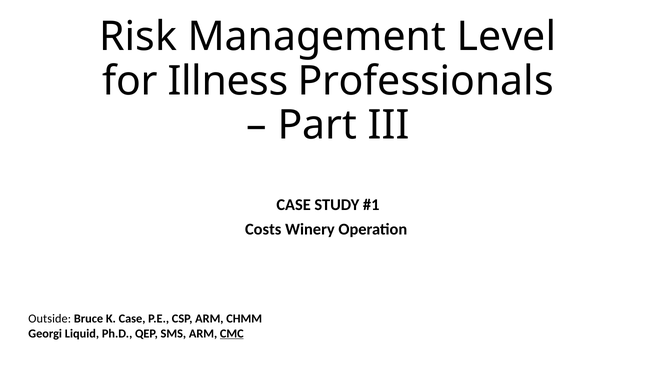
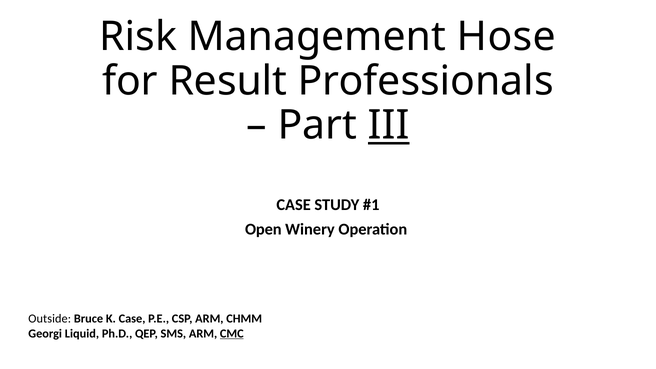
Level: Level -> Hose (506, 37)
Illness: Illness -> Result (228, 81)
III underline: none -> present (389, 125)
Costs: Costs -> Open (263, 230)
